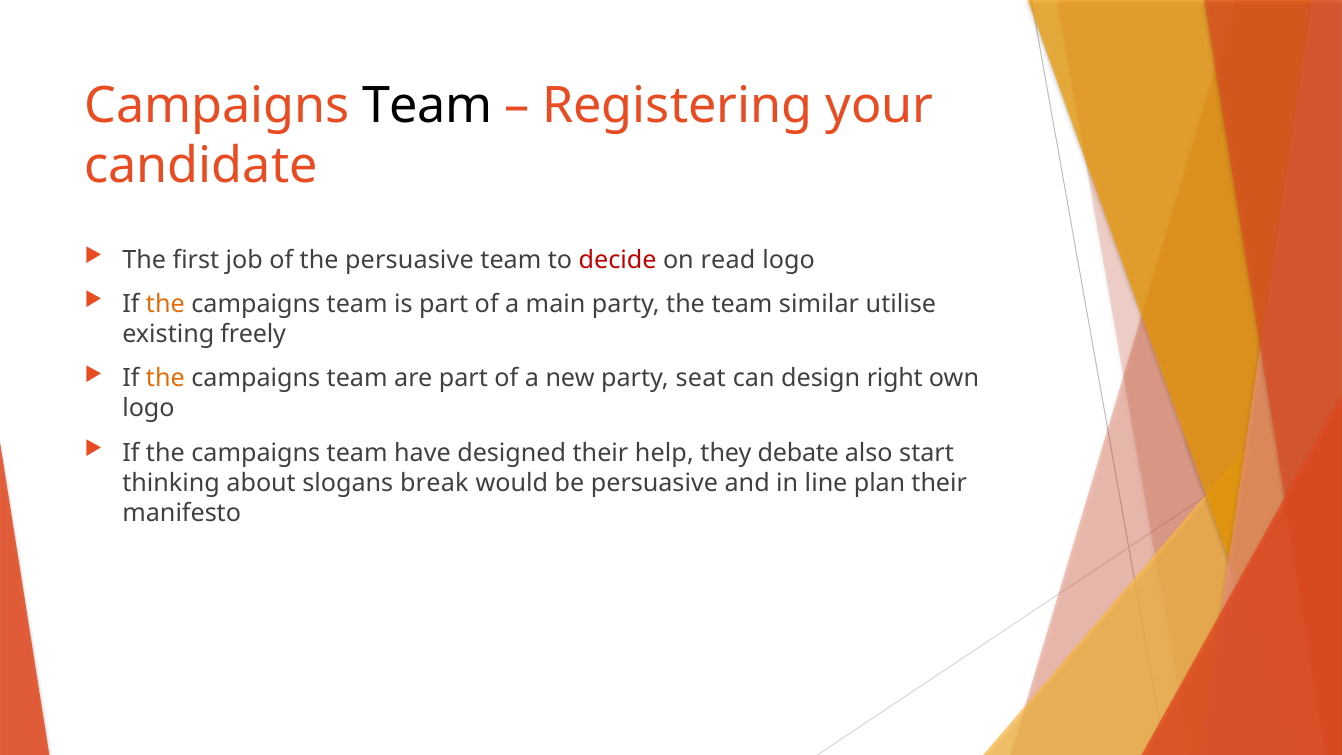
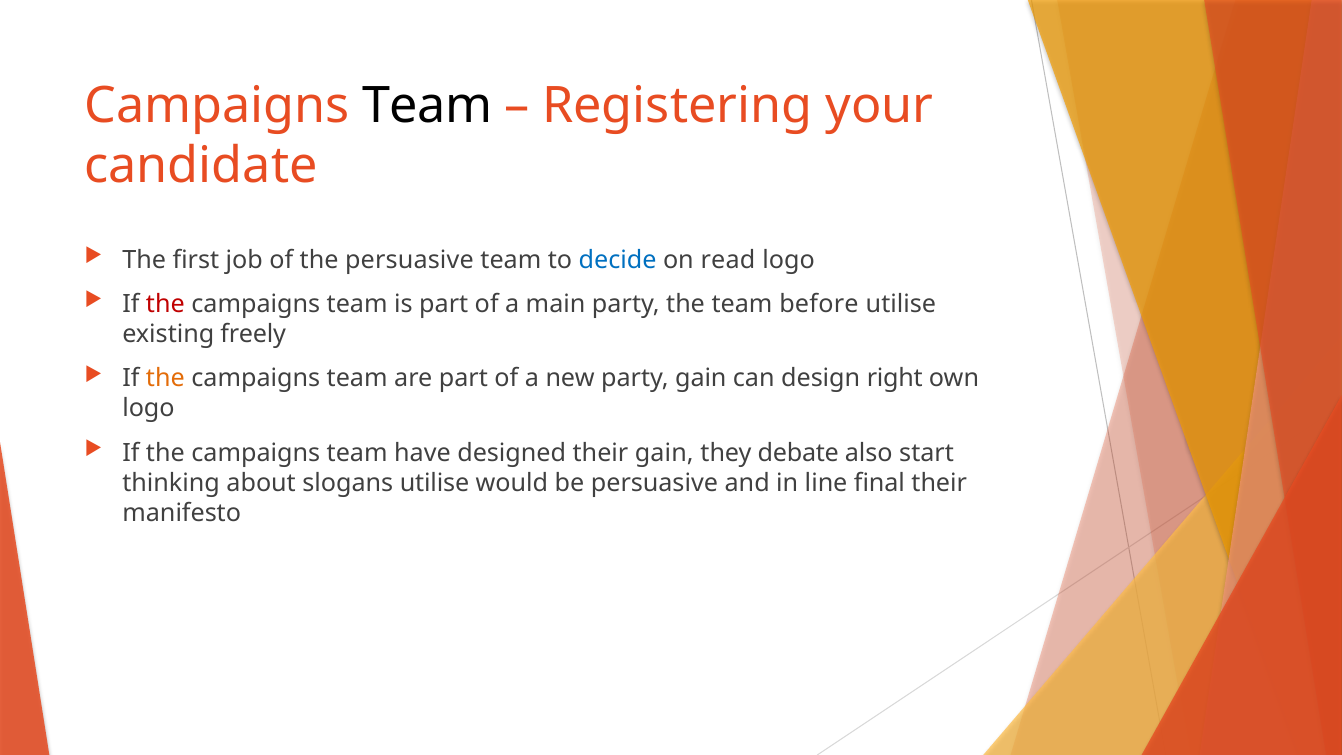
decide colour: red -> blue (618, 260)
the colour: orange -> red (165, 304)
similar: similar -> before (819, 304)
party seat: seat -> gain (701, 378)
their help: help -> gain (664, 453)
slogans break: break -> utilise (435, 483)
plan: plan -> final (879, 483)
